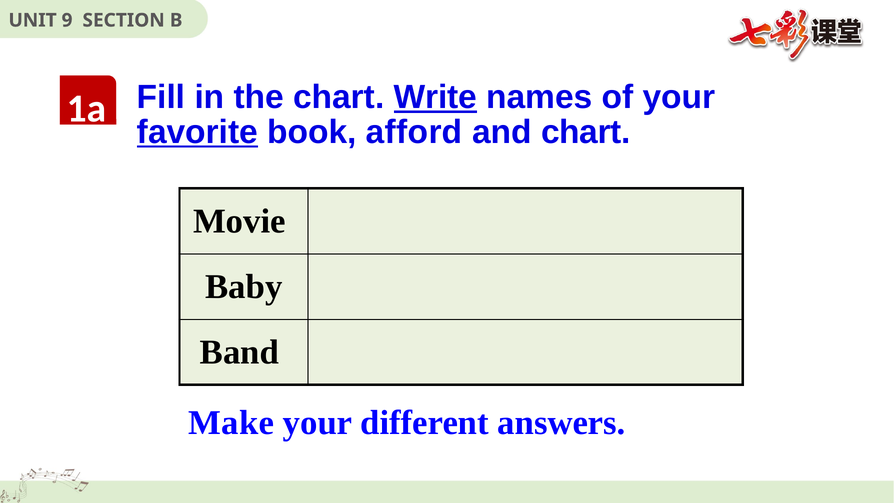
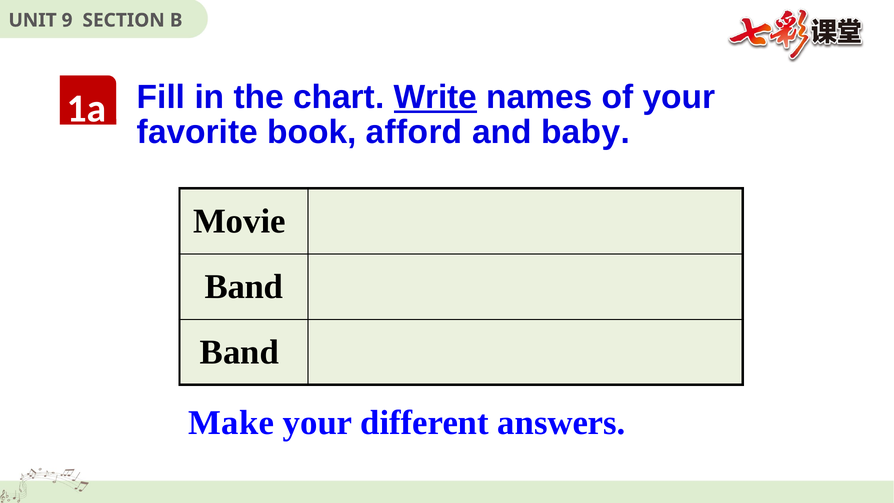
favorite underline: present -> none (197, 132)
and chart: chart -> baby (585, 132)
Baby: Baby -> Band (244, 287)
